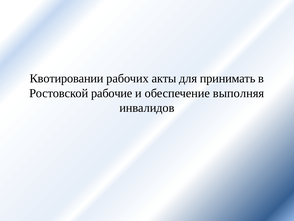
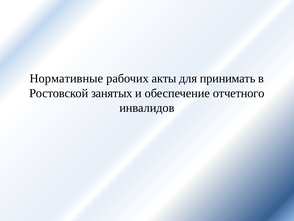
Квотировании: Квотировании -> Нормативные (66, 78)
рабочие: рабочие -> занятых (112, 93)
выполняя: выполняя -> отчетного (239, 93)
